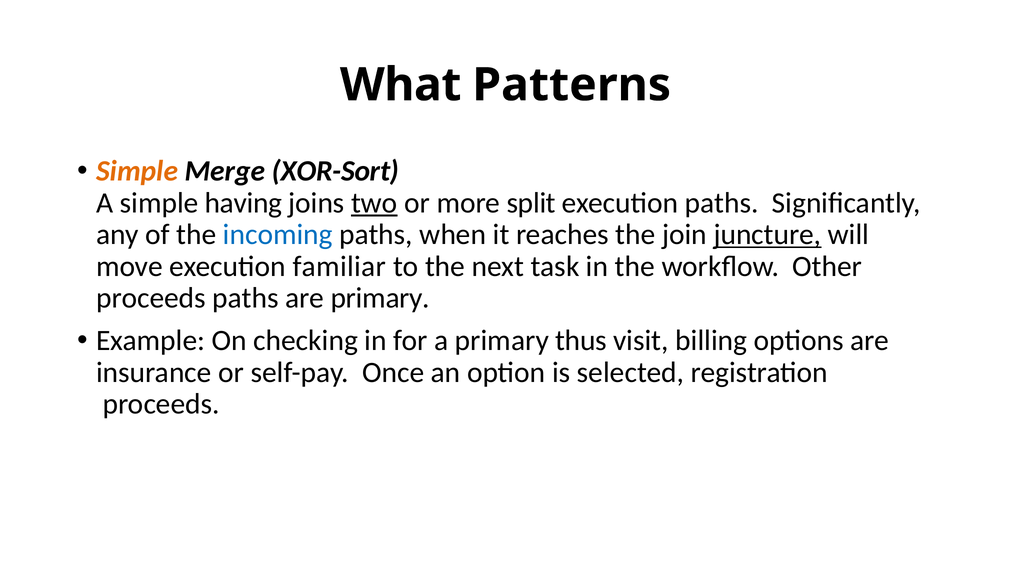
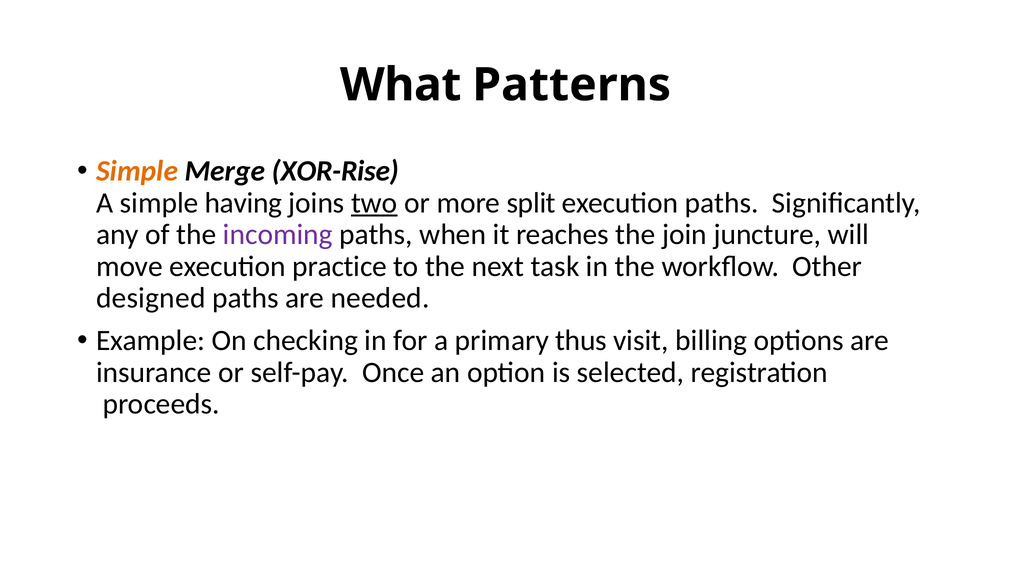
XOR-Sort: XOR-Sort -> XOR-Rise (336, 171)
incoming colour: blue -> purple (278, 235)
juncture underline: present -> none (767, 235)
familiar: familiar -> practice (340, 267)
proceeds: proceeds -> designed (151, 298)
are primary: primary -> needed (380, 298)
